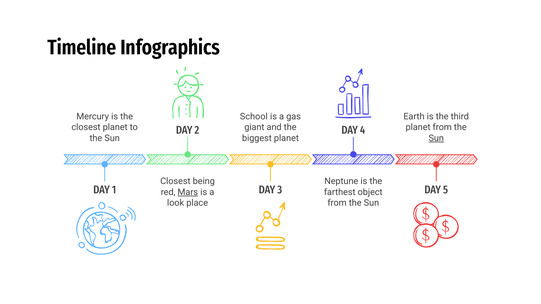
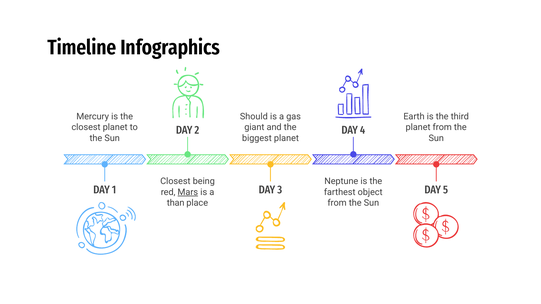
School: School -> Should (254, 117)
Sun underline: present -> none (436, 138)
look: look -> than (176, 203)
